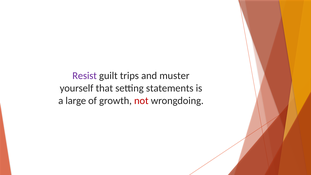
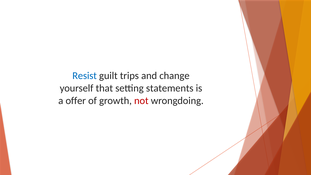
Resist colour: purple -> blue (85, 76)
muster: muster -> change (174, 76)
large: large -> offer (76, 101)
